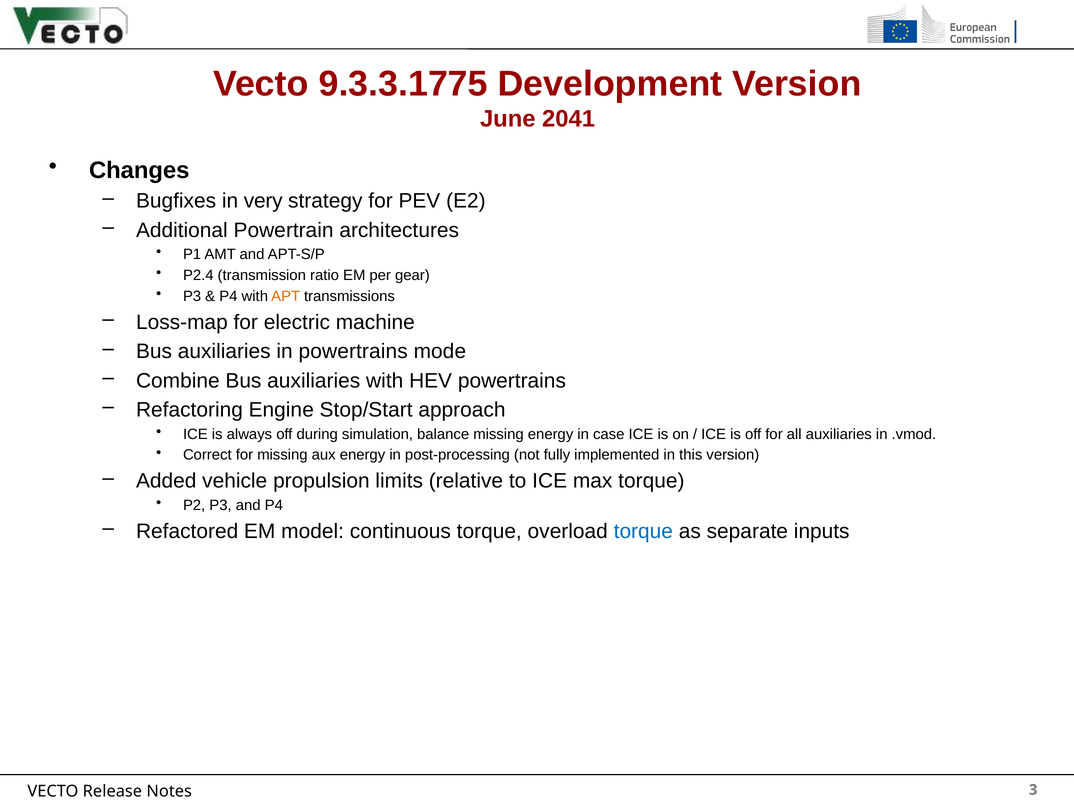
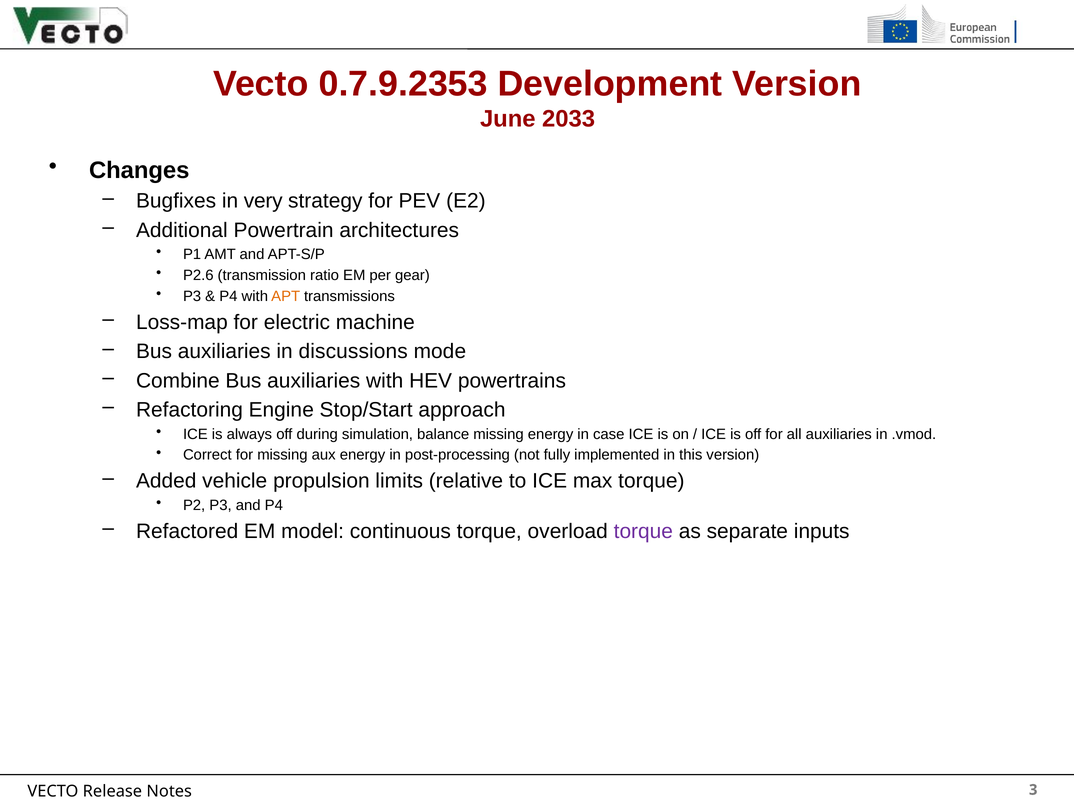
9.3.3.1775: 9.3.3.1775 -> 0.7.9.2353 (403, 84)
2041: 2041 -> 2033 (569, 119)
P2.4: P2.4 -> P2.6 (198, 275)
in powertrains: powertrains -> discussions (353, 352)
torque colour: blue -> purple (643, 532)
